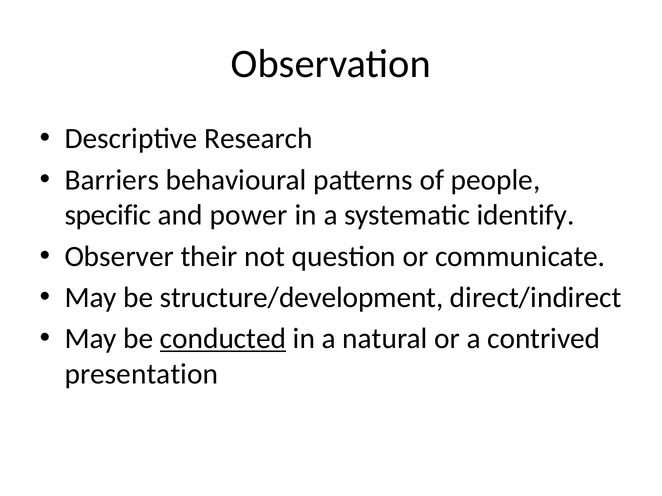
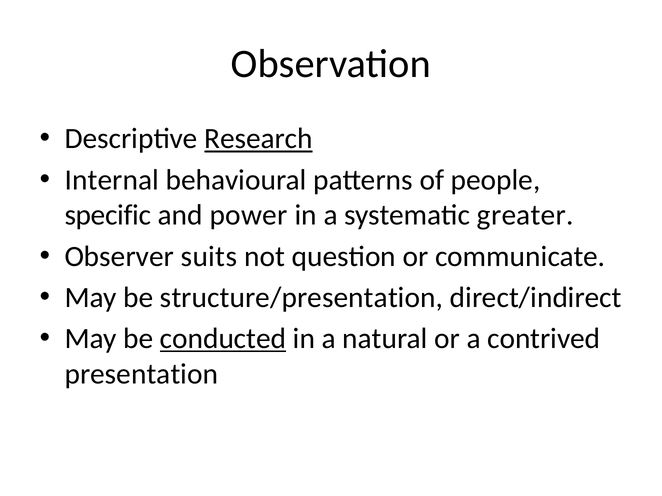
Research underline: none -> present (258, 139)
Barriers: Barriers -> Internal (112, 180)
identify: identify -> greater (525, 215)
their: their -> suits (209, 257)
structure/development: structure/development -> structure/presentation (302, 298)
